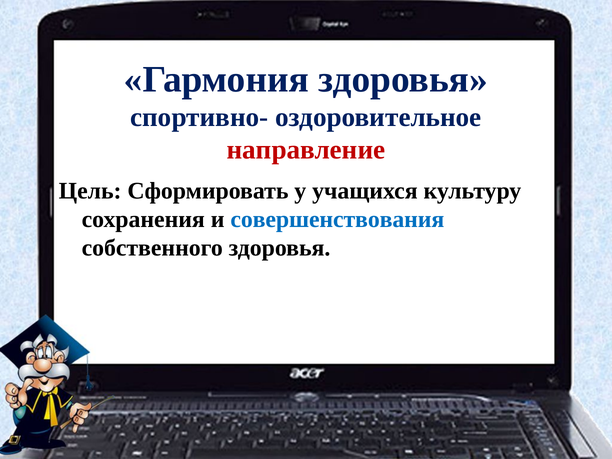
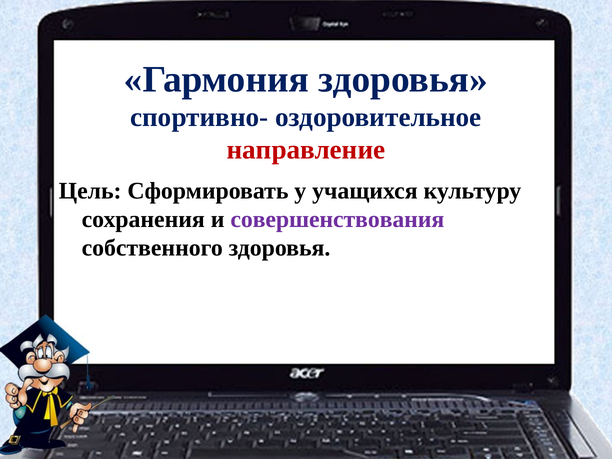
совершенствования colour: blue -> purple (337, 219)
